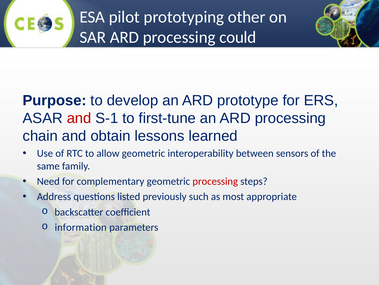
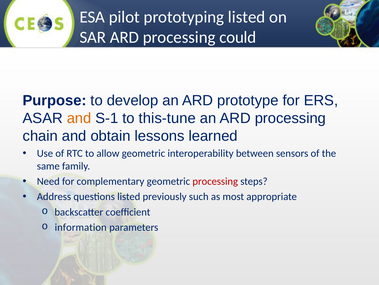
prototyping other: other -> listed (247, 17)
and colour: red -> orange (79, 118)
first-tune: first-tune -> this-tune (167, 118)
